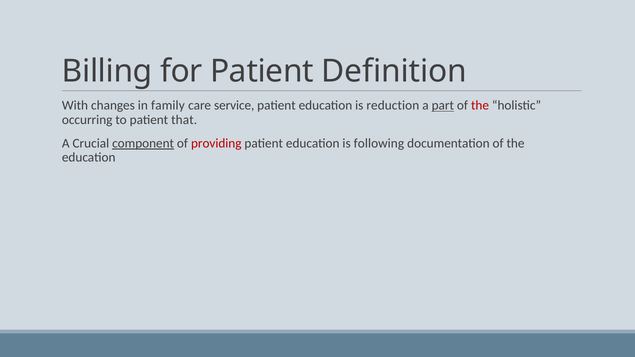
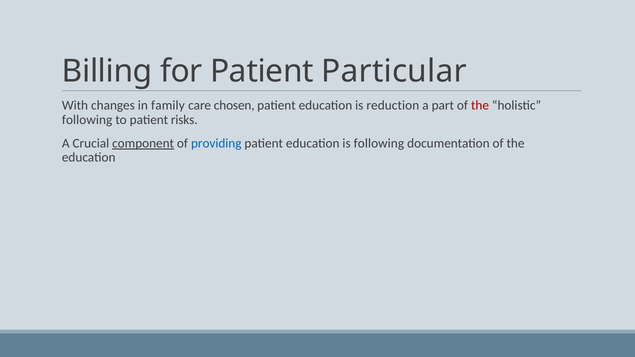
Definition: Definition -> Particular (394, 71)
service: service -> chosen (234, 106)
part underline: present -> none (443, 106)
occurring: occurring -> following (87, 120)
that: that -> risks (184, 120)
providing colour: red -> blue (216, 143)
